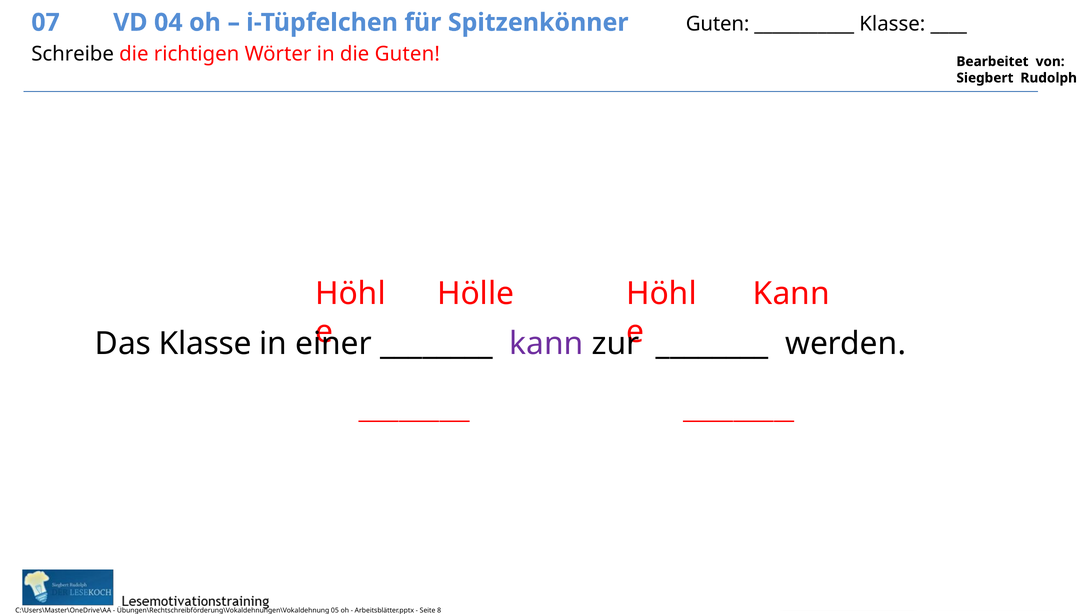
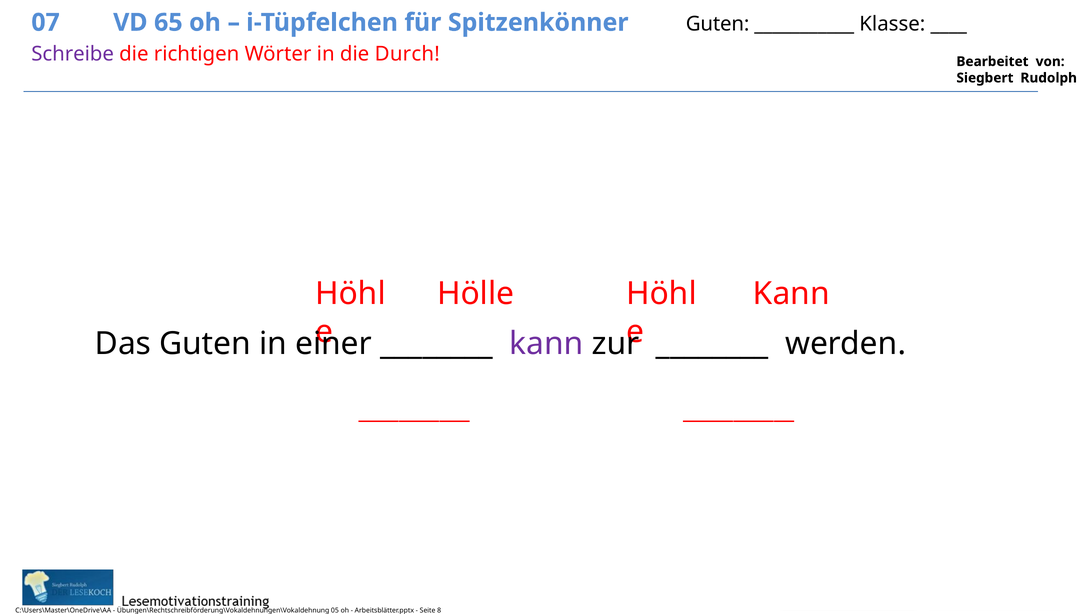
04: 04 -> 65 (168, 23)
Schreibe colour: black -> purple (73, 54)
die Guten: Guten -> Durch (407, 54)
Das Klasse: Klasse -> Guten (205, 344)
